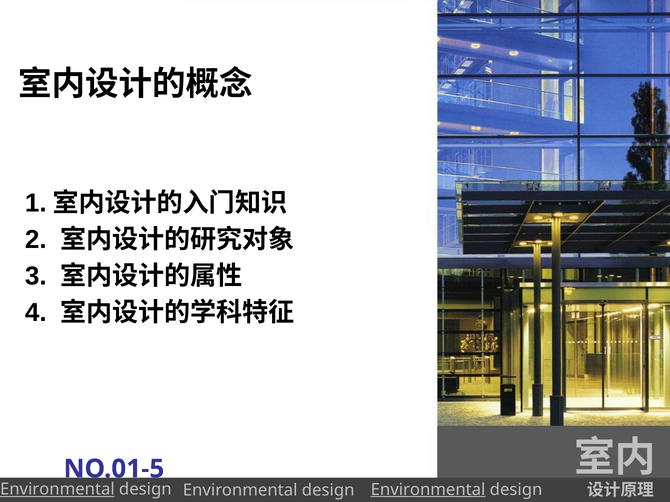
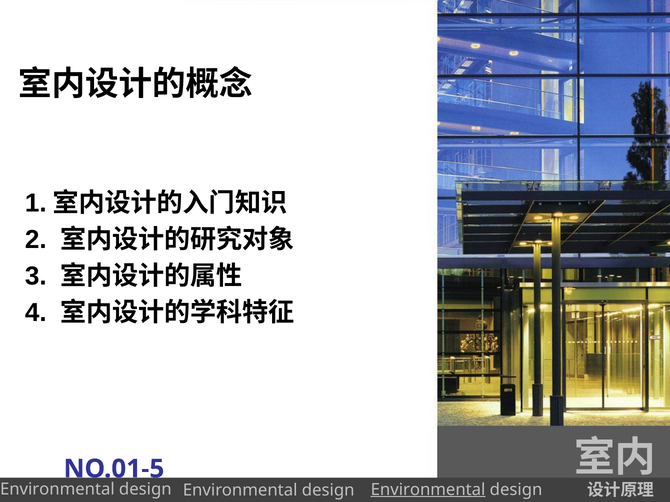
Environmental underline: present -> none (57, 490)
